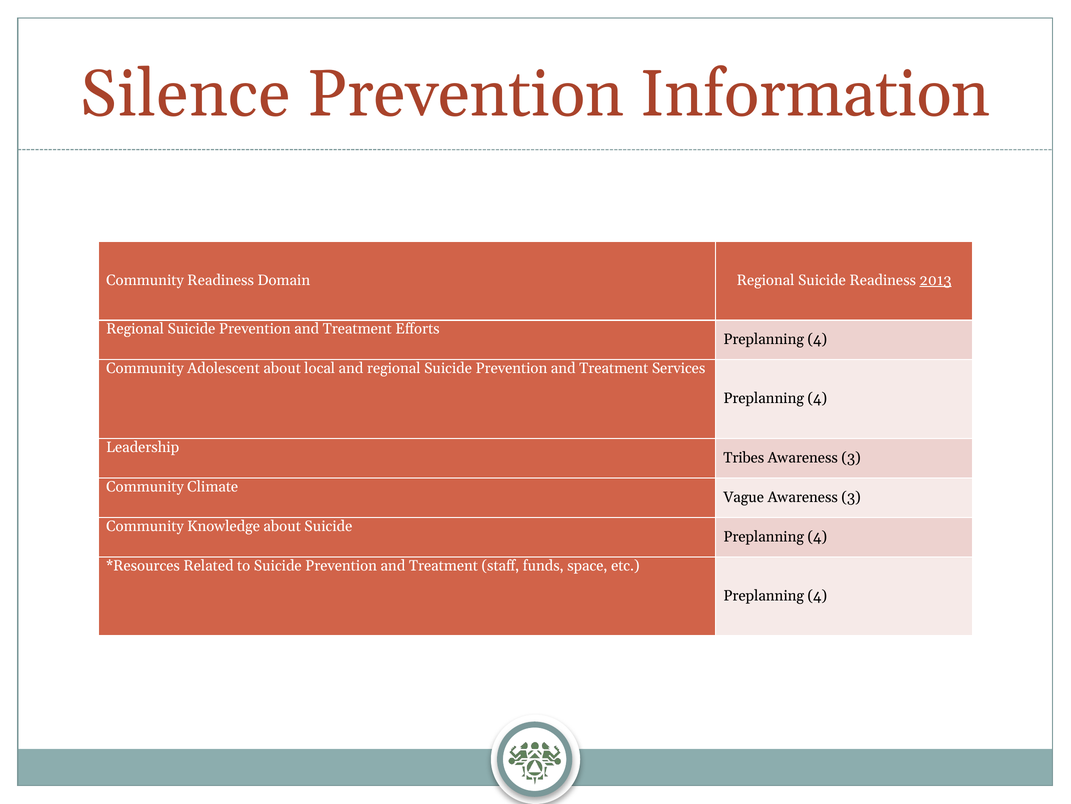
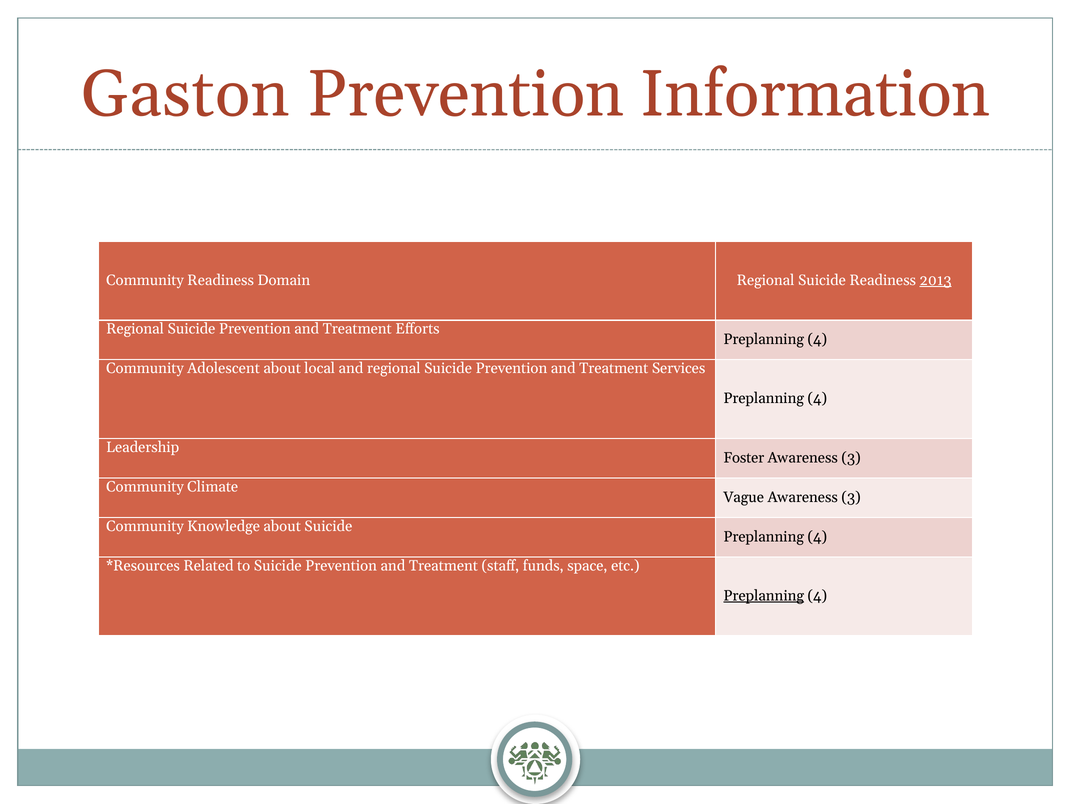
Silence: Silence -> Gaston (185, 94)
Tribes: Tribes -> Foster (744, 457)
Preplanning underline: none -> present (764, 595)
